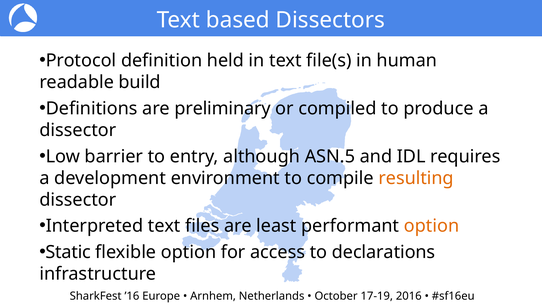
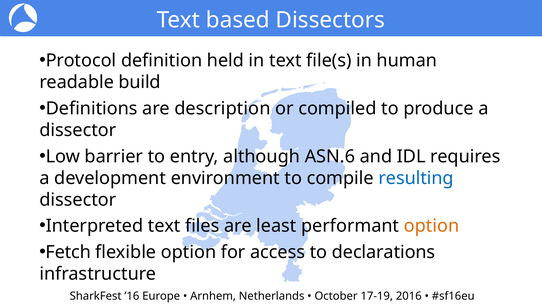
preliminary: preliminary -> description (222, 108)
ASN.5: ASN.5 -> ASN.6 (330, 156)
resulting colour: orange -> blue (416, 178)
Static: Static -> Fetch (68, 252)
